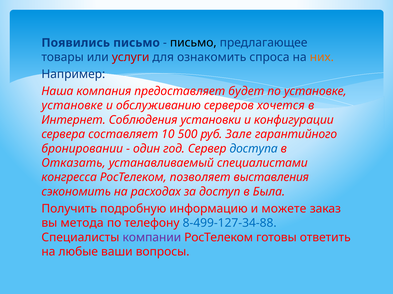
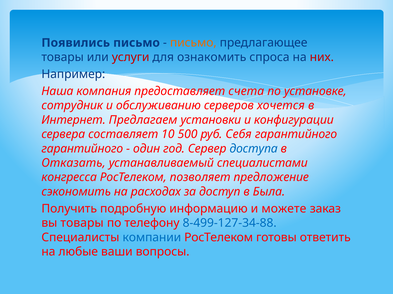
письмо colour: black -> orange (193, 43)
них colour: orange -> red (322, 57)
будет: будет -> счета (246, 91)
установке: установке -> сотрудник (72, 106)
Соблюдения: Соблюдения -> Предлагаем (143, 120)
Зале: Зале -> Себя (239, 135)
бронировании: бронировании -> гарантийного (82, 149)
выставления: выставления -> предложение (271, 178)
вы метода: метода -> товары (82, 224)
компании colour: purple -> blue (152, 238)
